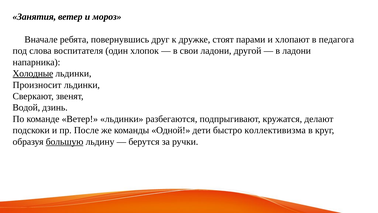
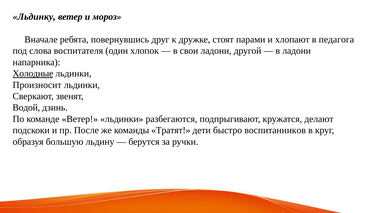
Занятия: Занятия -> Льдинку (34, 17)
Одной: Одной -> Тратят (171, 130)
коллективизма: коллективизма -> воспитанников (275, 130)
большую underline: present -> none (65, 141)
